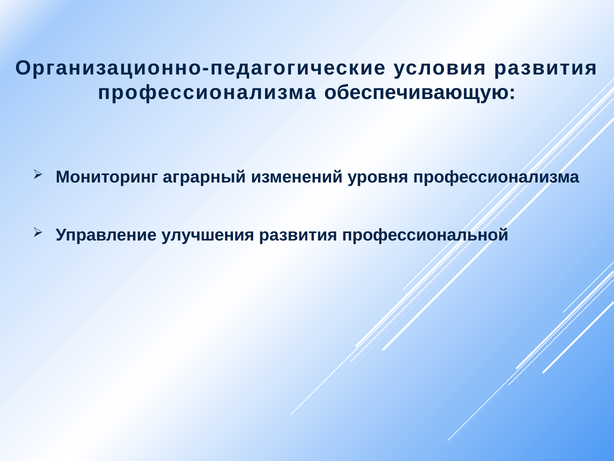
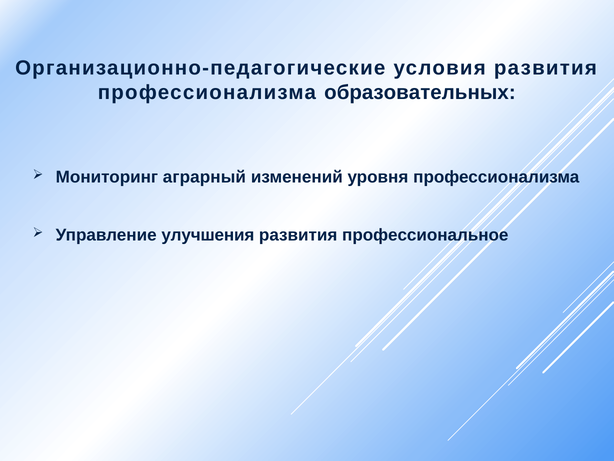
обеспечивающую: обеспечивающую -> образовательных (420, 93)
профессиональной: профессиональной -> профессиональное (425, 235)
